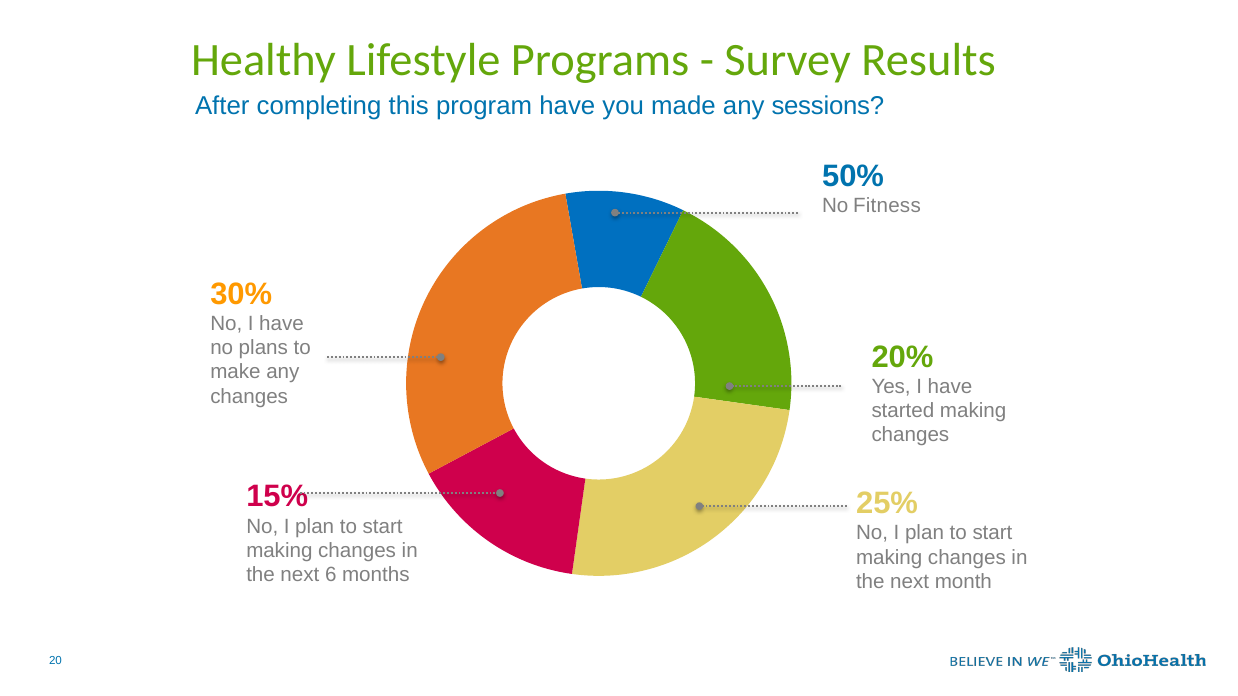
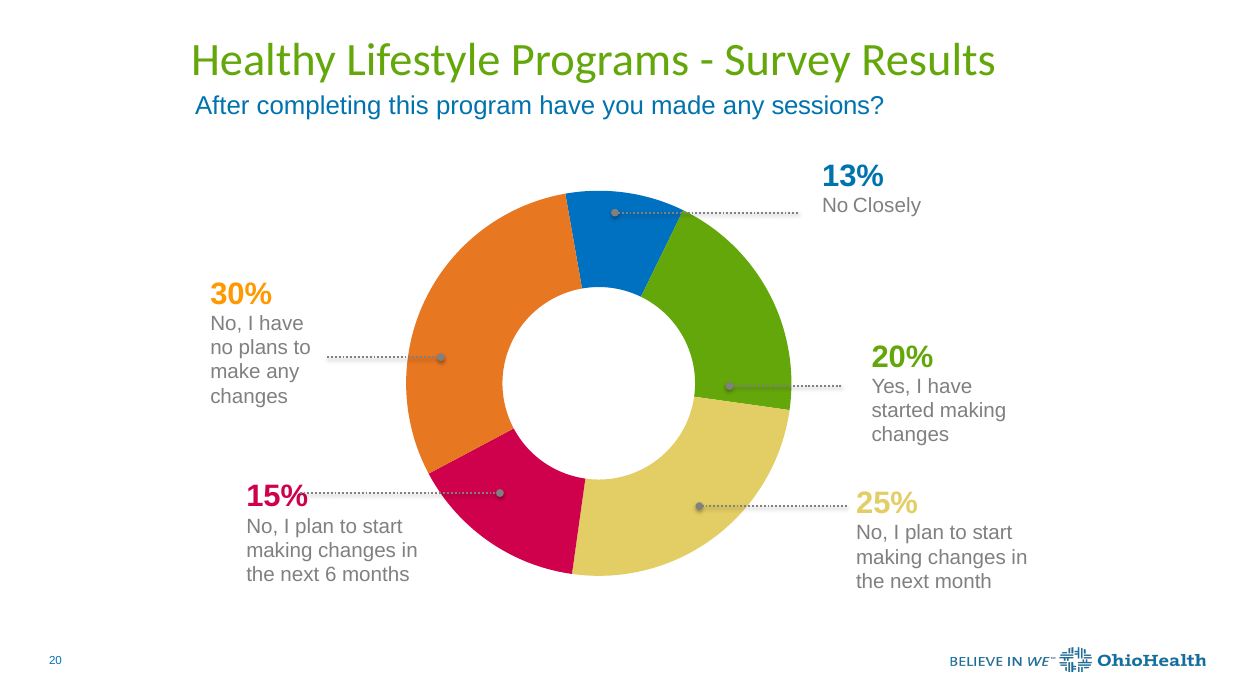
50%: 50% -> 13% (853, 176)
Fitness: Fitness -> Closely (887, 206)
